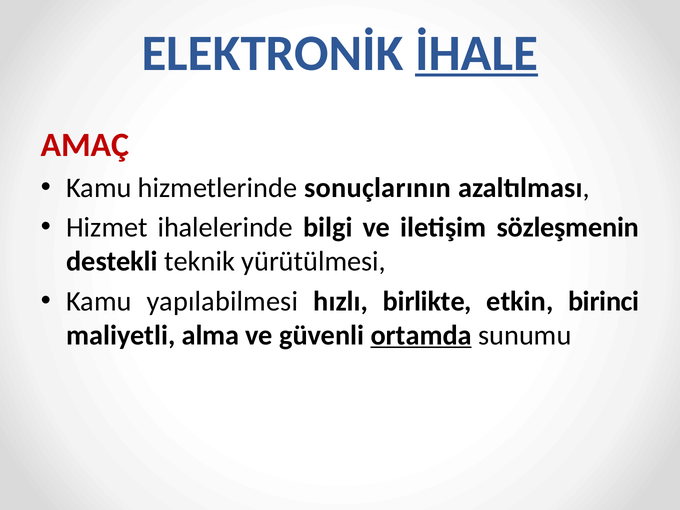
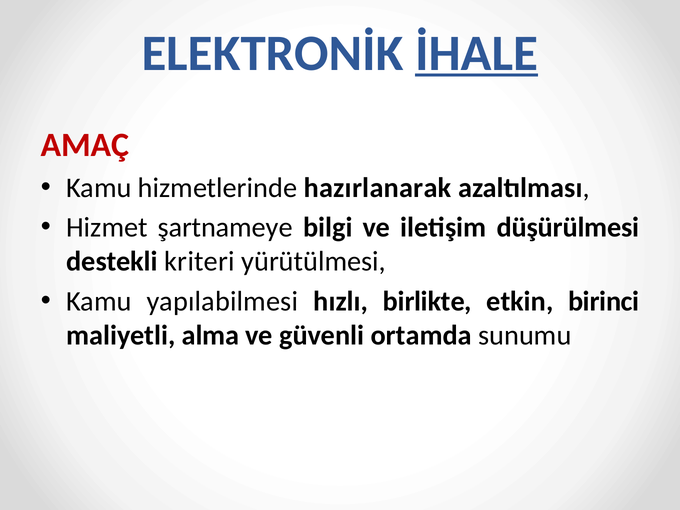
sonuçlarının: sonuçlarının -> hazırlanarak (378, 188)
ihalelerinde: ihalelerinde -> şartnameye (225, 228)
sözleşmenin: sözleşmenin -> düşürülmesi (568, 228)
teknik: teknik -> kriteri (200, 262)
ortamda underline: present -> none (421, 335)
